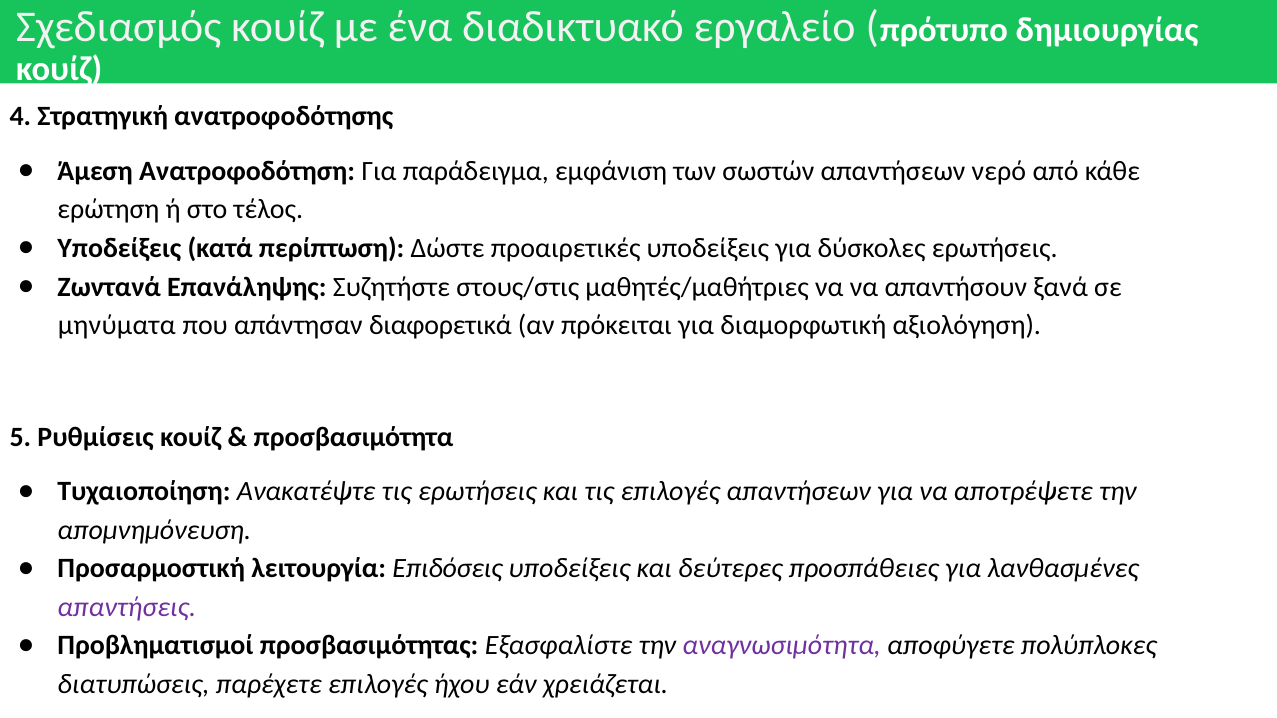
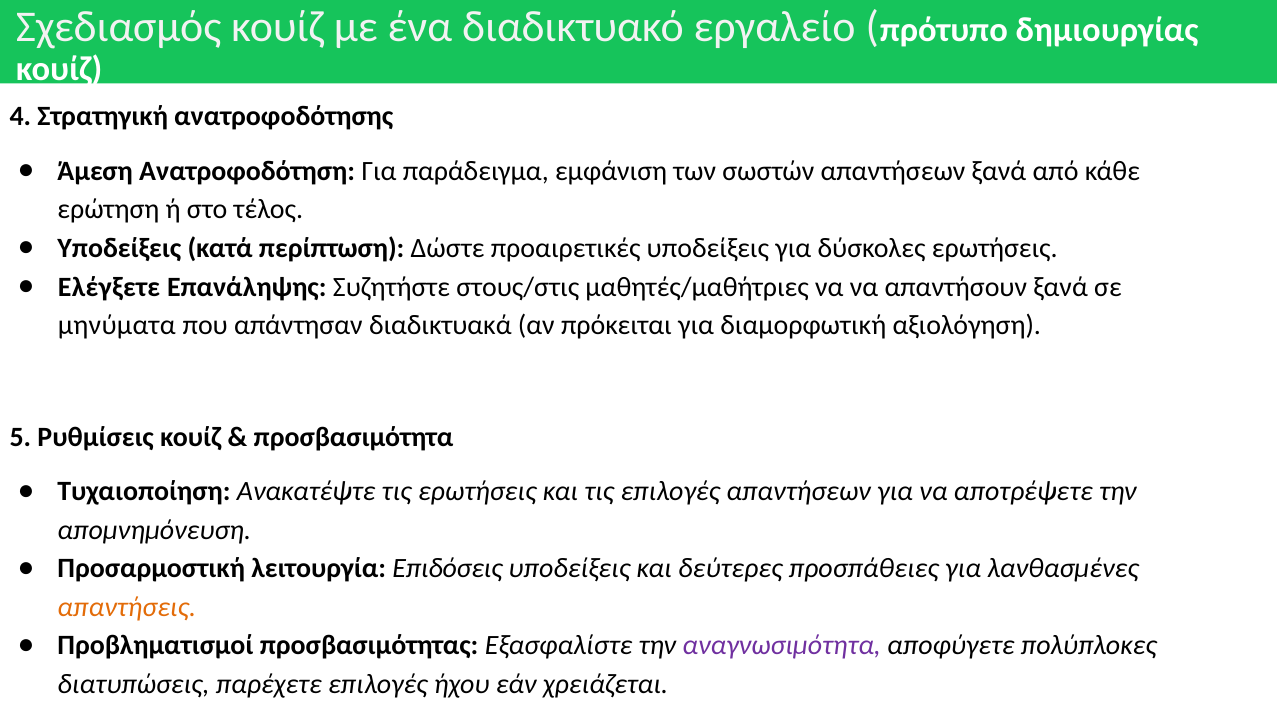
απαντήσεων νερό: νερό -> ξανά (999, 171)
Ζωντανά: Ζωντανά -> Ελέγξετε (109, 287)
διαφορετικά: διαφορετικά -> διαδικτυακά (440, 325)
απαντήσεις colour: purple -> orange (127, 607)
